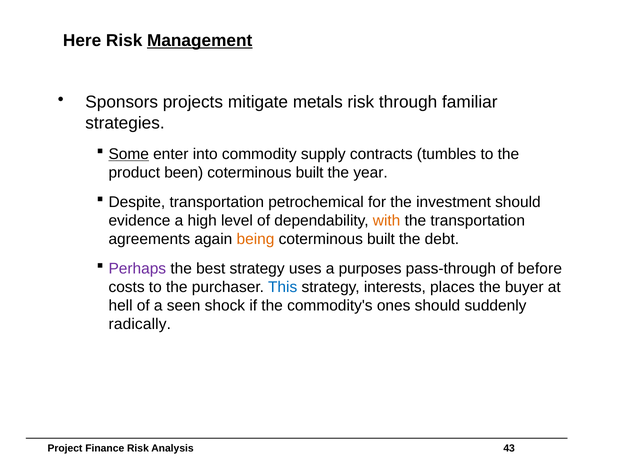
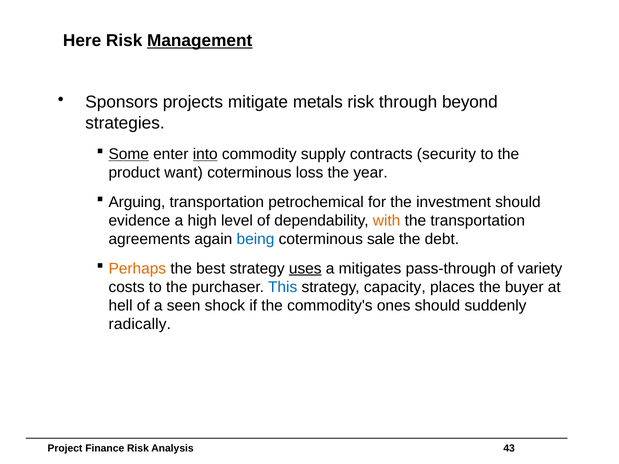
familiar: familiar -> beyond (470, 102)
into underline: none -> present (205, 154)
tumbles: tumbles -> security (446, 154)
been: been -> want (184, 173)
built: built -> loss (310, 173)
Despite: Despite -> Arguing (137, 202)
being colour: orange -> blue (256, 239)
built: built -> sale (381, 239)
Perhaps colour: purple -> orange (137, 269)
uses underline: none -> present (305, 269)
purposes: purposes -> mitigates (370, 269)
before: before -> variety (540, 269)
interests: interests -> capacity (395, 287)
